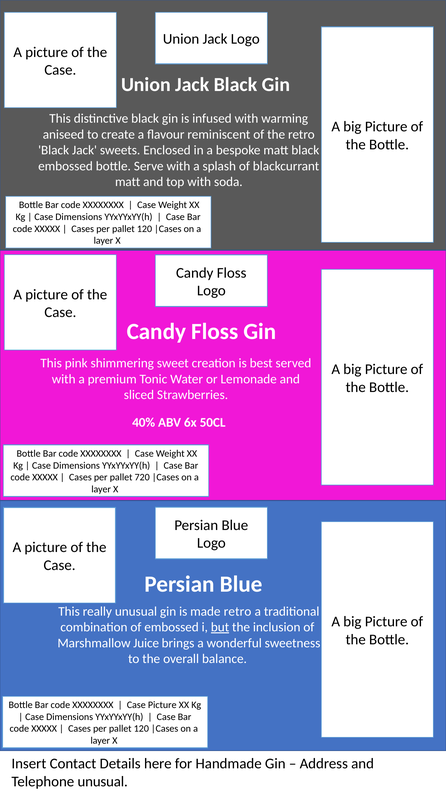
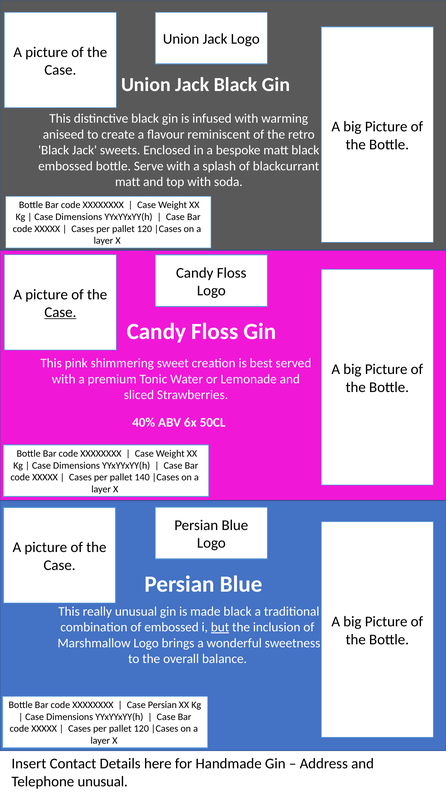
Case underline: none -> present (60, 312)
720: 720 -> 140 (142, 477)
made retro: retro -> black (238, 611)
Marshmallow Juice: Juice -> Logo (146, 643)
Picture: Picture -> Persian (162, 705)
